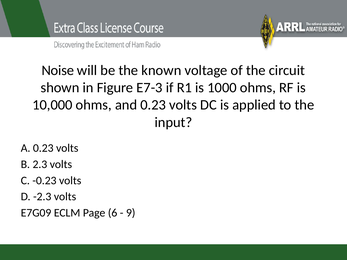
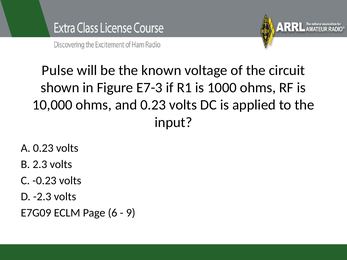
Noise: Noise -> Pulse (58, 70)
